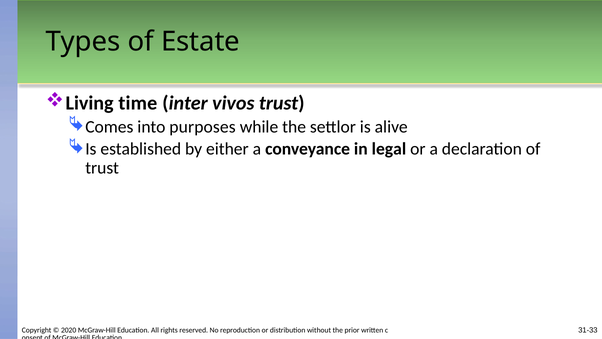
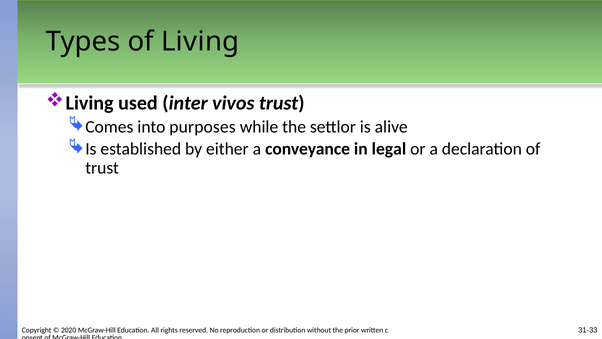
of Estate: Estate -> Living (200, 42)
time: time -> used (138, 103)
